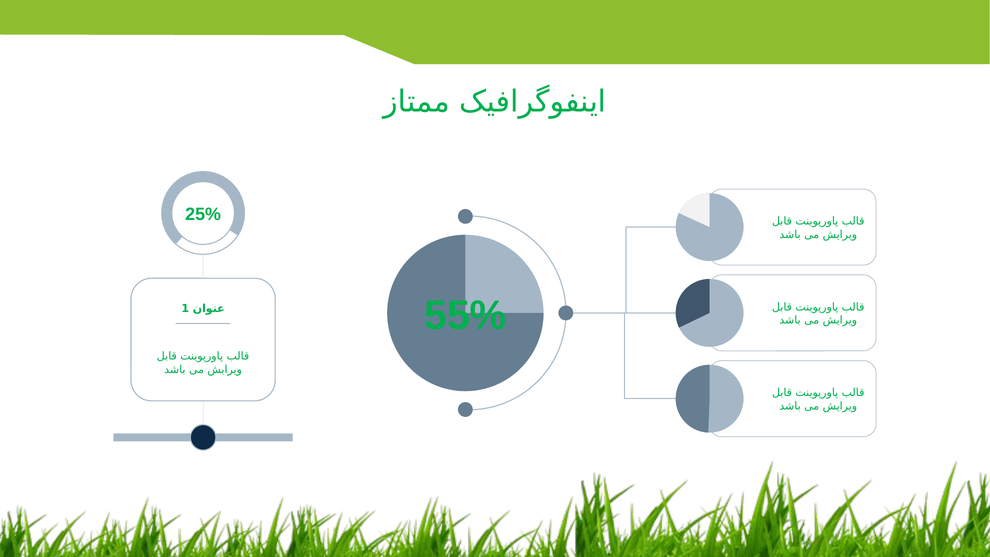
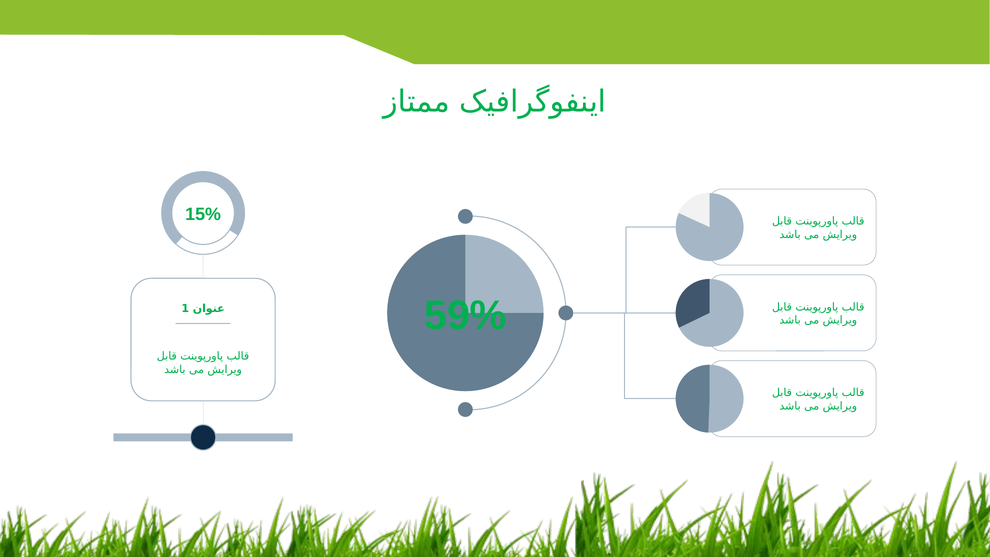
25%: 25% -> 15% (203, 214)
55%: 55% -> 59% (465, 316)
